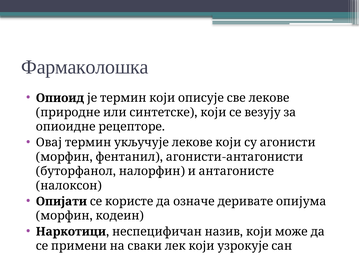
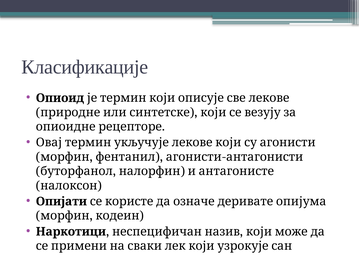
Фармаколошка: Фармаколошка -> Класификације (85, 67)
